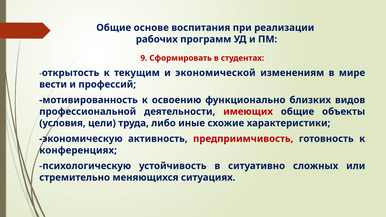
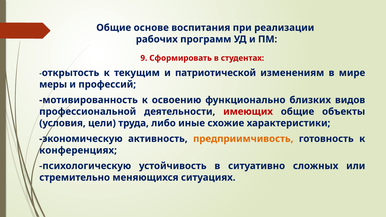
экономической: экономической -> патриотической (216, 73)
вести: вести -> меры (53, 84)
предприимчивость colour: red -> orange (243, 139)
